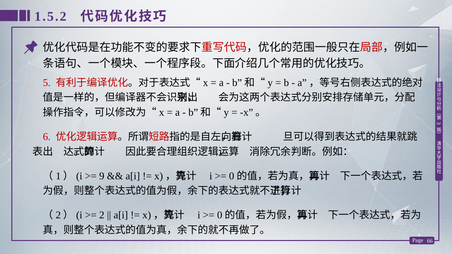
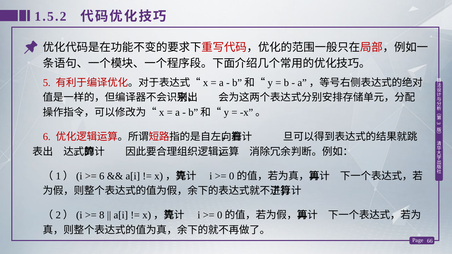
9: 9 -> 6 (102, 176)
2: 2 -> 8 (102, 215)
